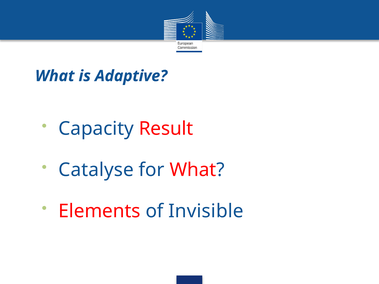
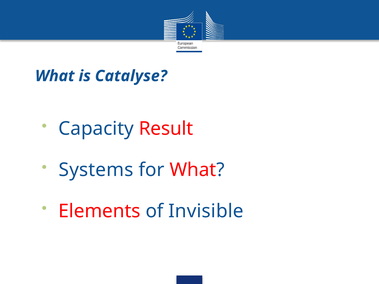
Adaptive: Adaptive -> Catalyse (131, 76)
Catalyse: Catalyse -> Systems (96, 170)
